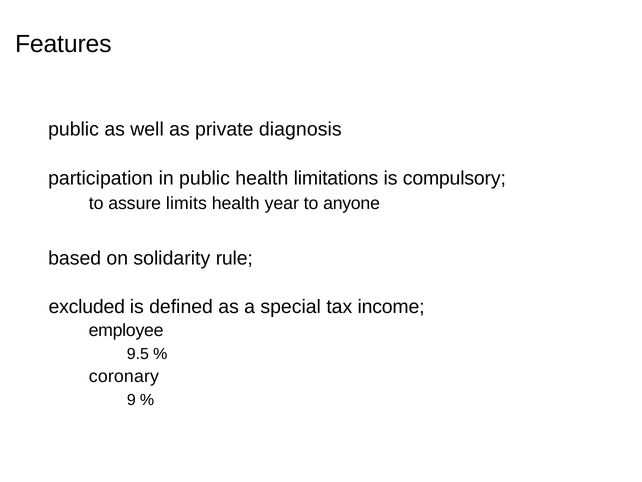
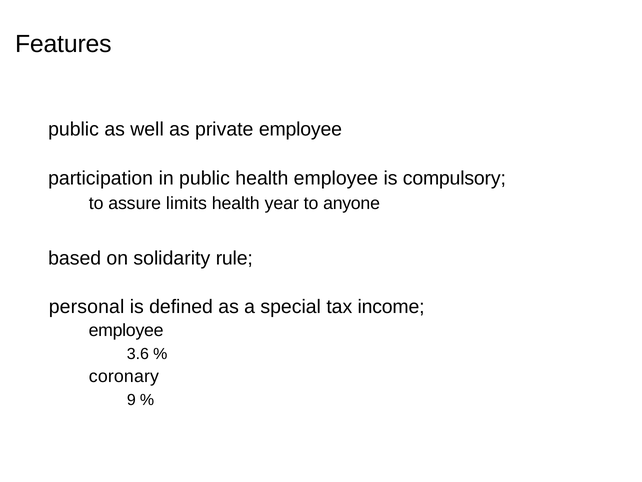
private diagnosis: diagnosis -> employee (300, 129)
health limitations: limitations -> employee (336, 178)
excluded: excluded -> personal (87, 307)
9.5: 9.5 -> 3.6 (138, 354)
